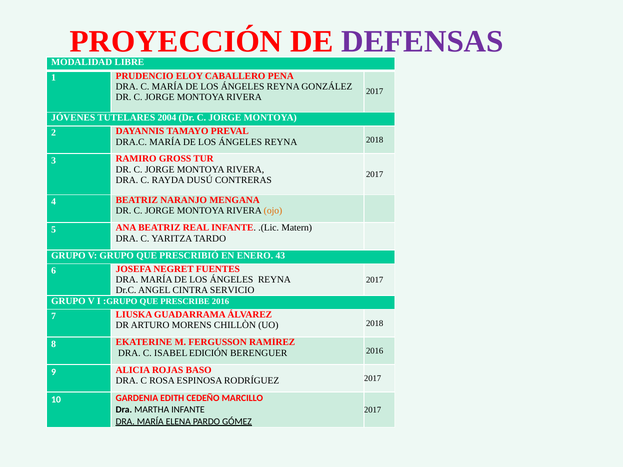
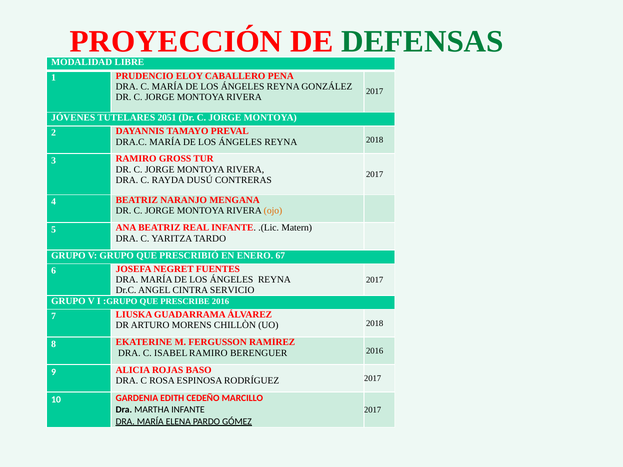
DEFENSAS colour: purple -> green (422, 41)
2004: 2004 -> 2051 (167, 118)
43: 43 -> 67 (280, 256)
ISABEL EDICIÓN: EDICIÓN -> RAMIRO (208, 353)
